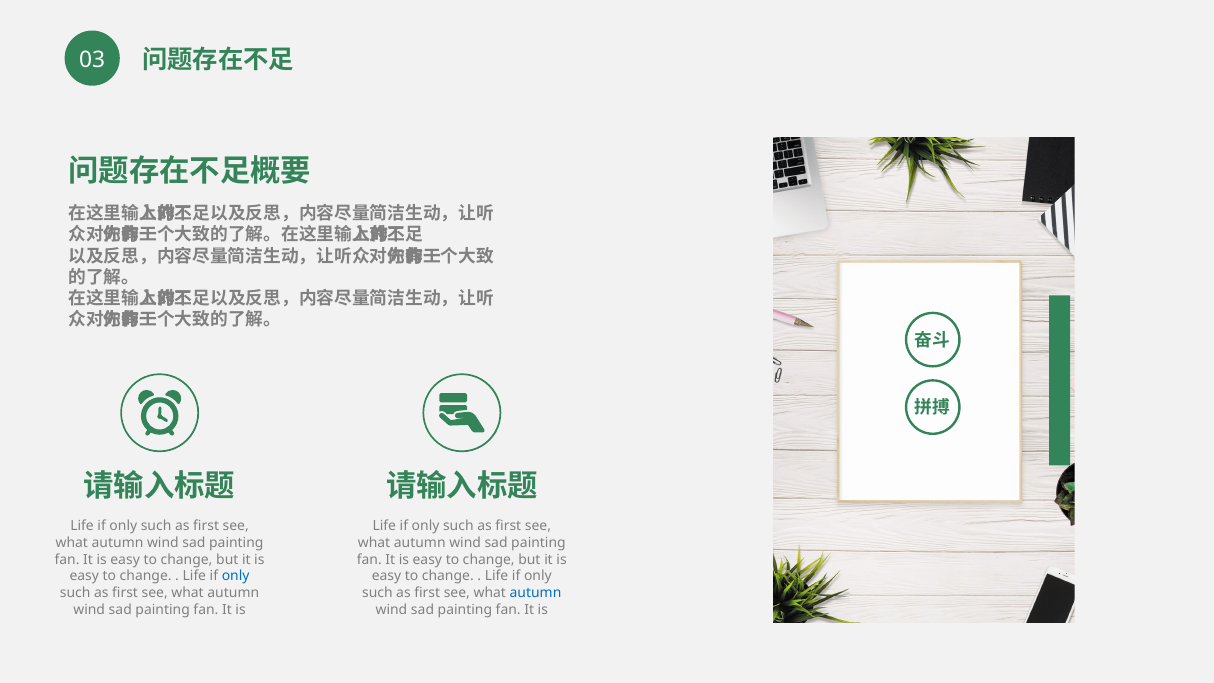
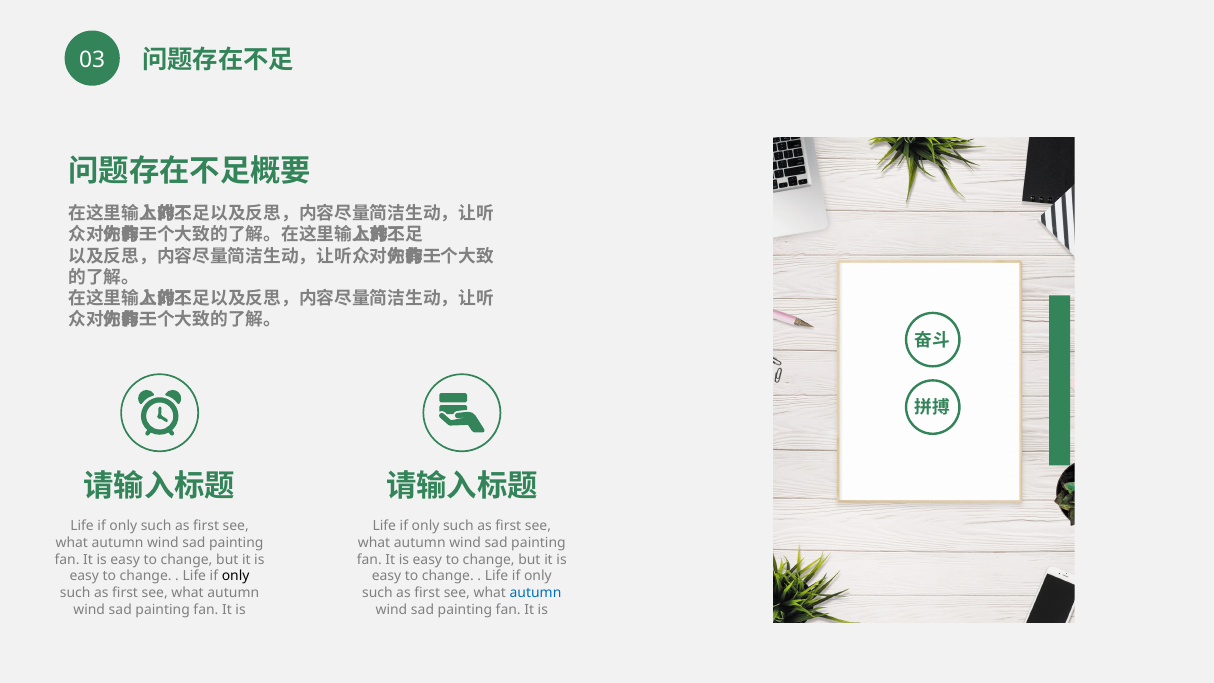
only colour: blue -> black (236, 576)
